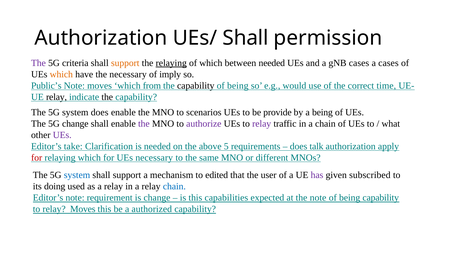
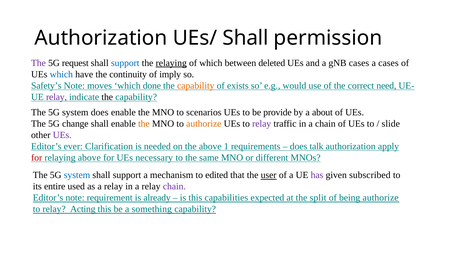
criteria: criteria -> request (75, 63)
support colour: orange -> blue (125, 63)
between needed: needed -> deleted (272, 63)
which colour: orange -> blue (61, 74)
the necessary: necessary -> continuity (128, 74)
Public’s: Public’s -> Safety’s (46, 86)
from: from -> done (152, 86)
capability colour: black -> orange (196, 86)
being: being -> exists (238, 86)
time: time -> need (386, 86)
relay colour: black -> purple (56, 97)
a being: being -> about (322, 112)
the colour: purple -> orange (144, 124)
authorize colour: purple -> orange (204, 124)
what: what -> slide (391, 124)
take: take -> ever (73, 146)
5: 5 -> 1 (226, 146)
relaying which: which -> above (89, 158)
user underline: none -> present (269, 175)
doing: doing -> entire (55, 187)
chain colour: blue -> purple (174, 187)
is change: change -> already (157, 198)
the note: note -> split (318, 198)
being capability: capability -> authorize (381, 198)
relay Moves: Moves -> Acting (83, 209)
authorized: authorized -> something (152, 209)
